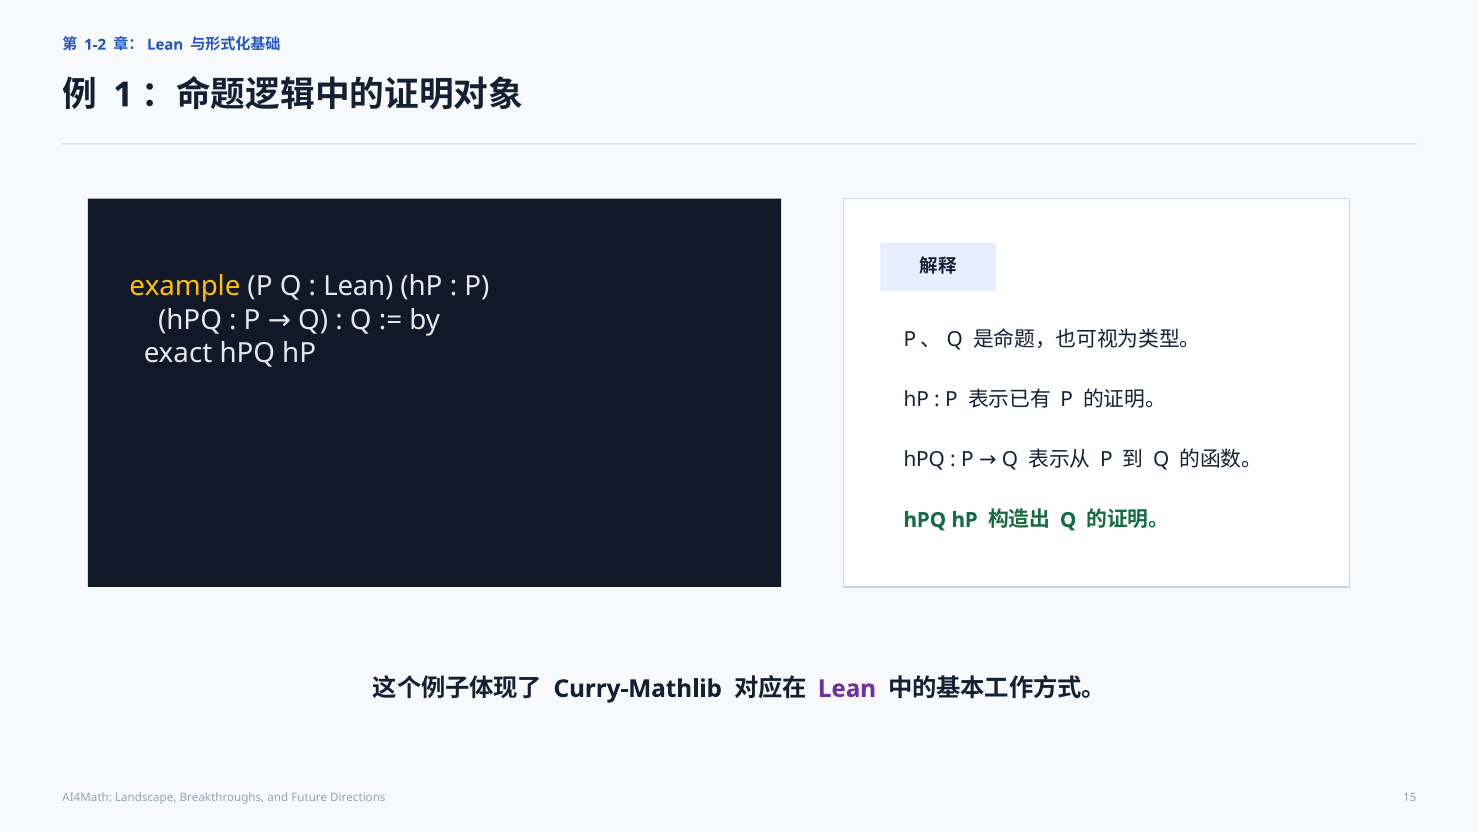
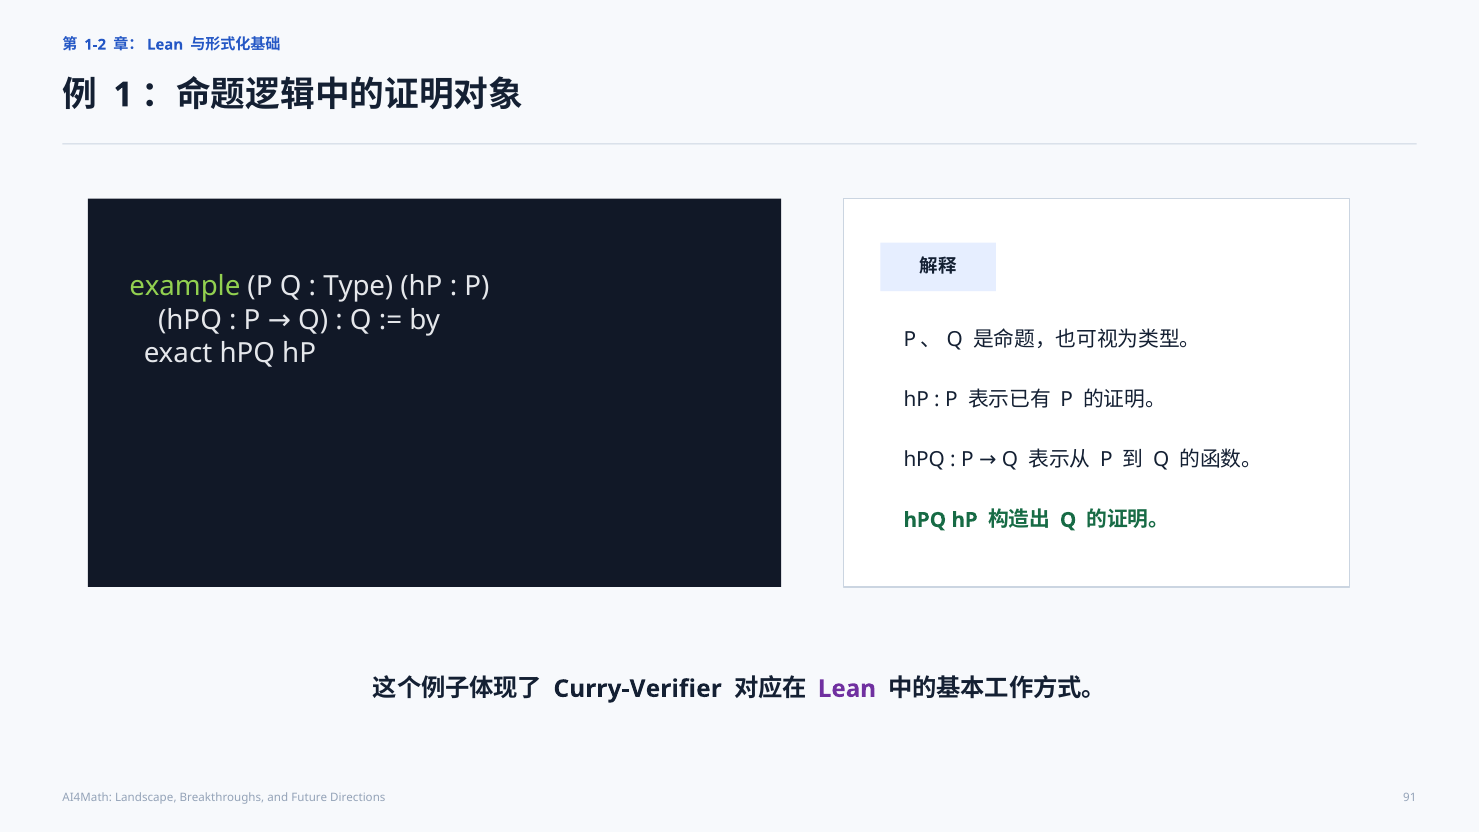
example colour: yellow -> light green (185, 287)
Lean: Lean -> Type (358, 287)
Curry-Mathlib: Curry-Mathlib -> Curry-Verifier (638, 689)
15: 15 -> 91 (1410, 798)
